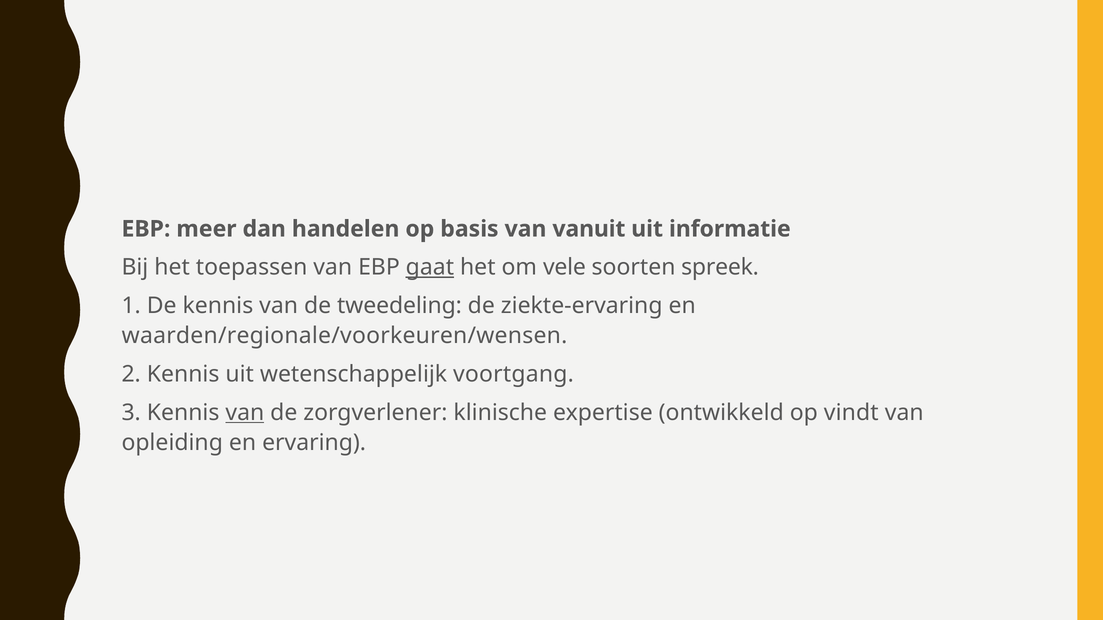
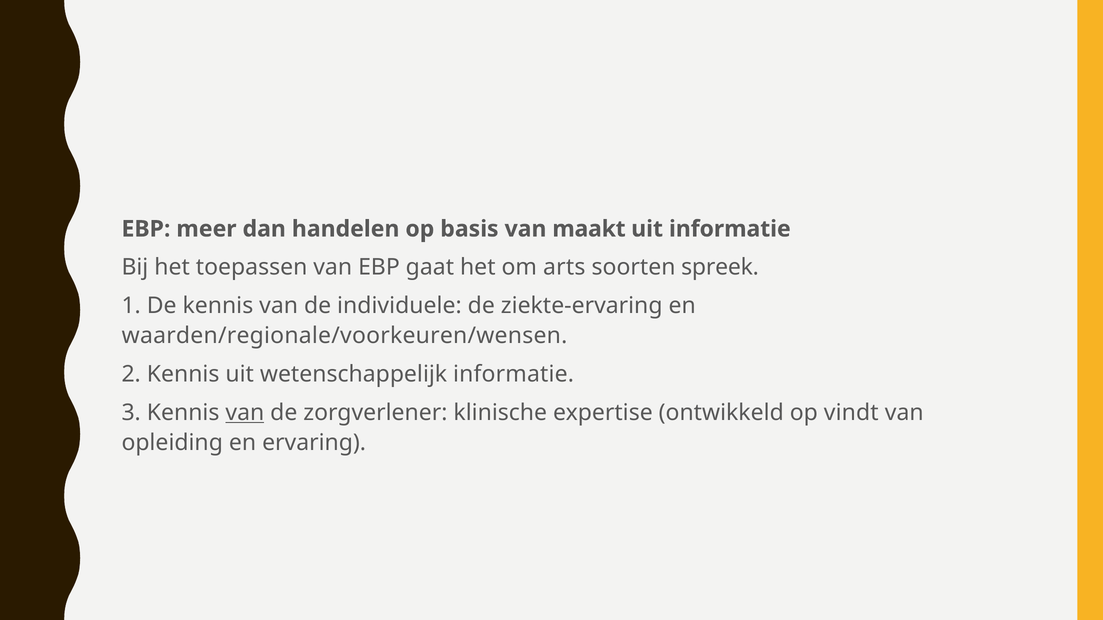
vanuit: vanuit -> maakt (589, 229)
gaat underline: present -> none (430, 267)
vele: vele -> arts (564, 267)
tweedeling: tweedeling -> individuele (399, 306)
wetenschappelijk voortgang: voortgang -> informatie (514, 375)
